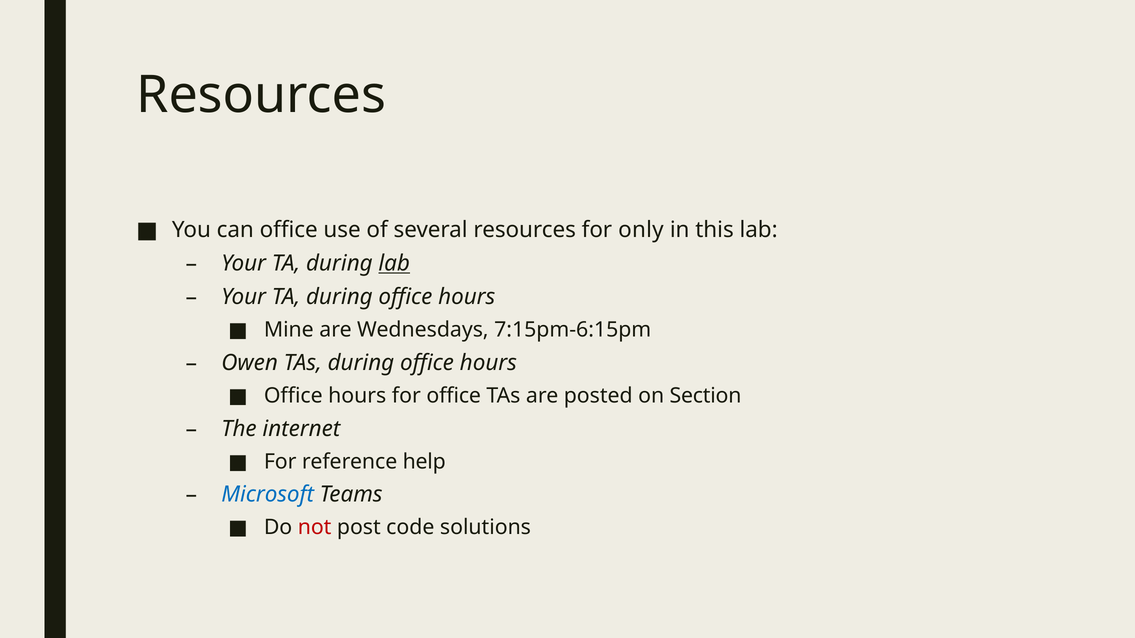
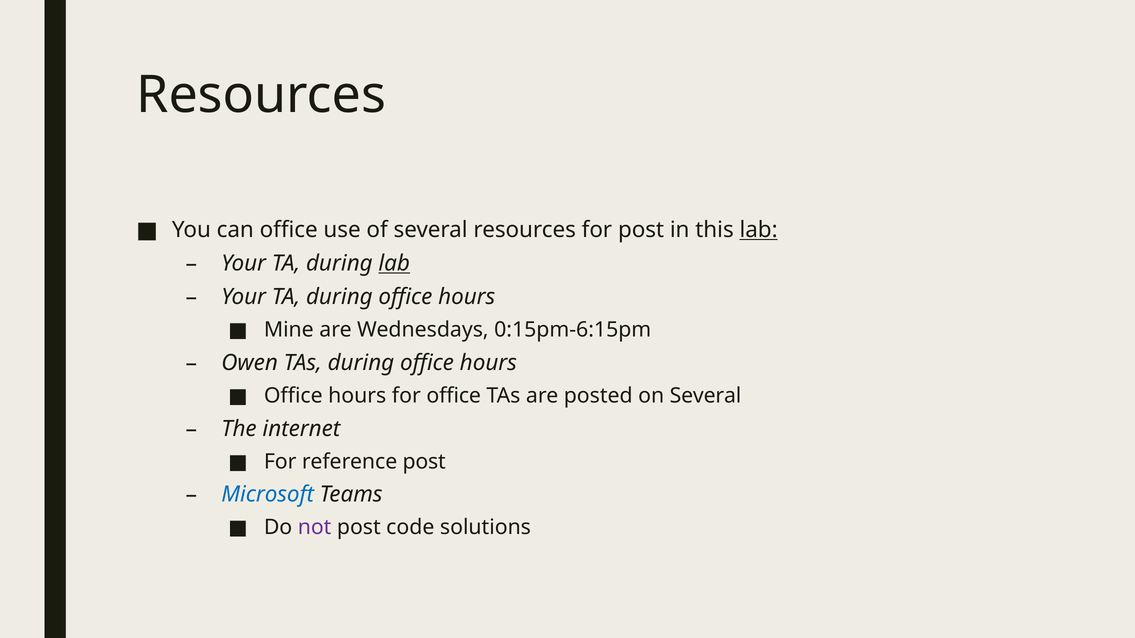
for only: only -> post (641, 230)
lab underline: none -> present (759, 230)
7:15pm-6:15pm: 7:15pm-6:15pm -> 0:15pm-6:15pm (573, 330)
on Section: Section -> Several (705, 396)
reference help: help -> post (424, 462)
not colour: red -> purple (315, 528)
